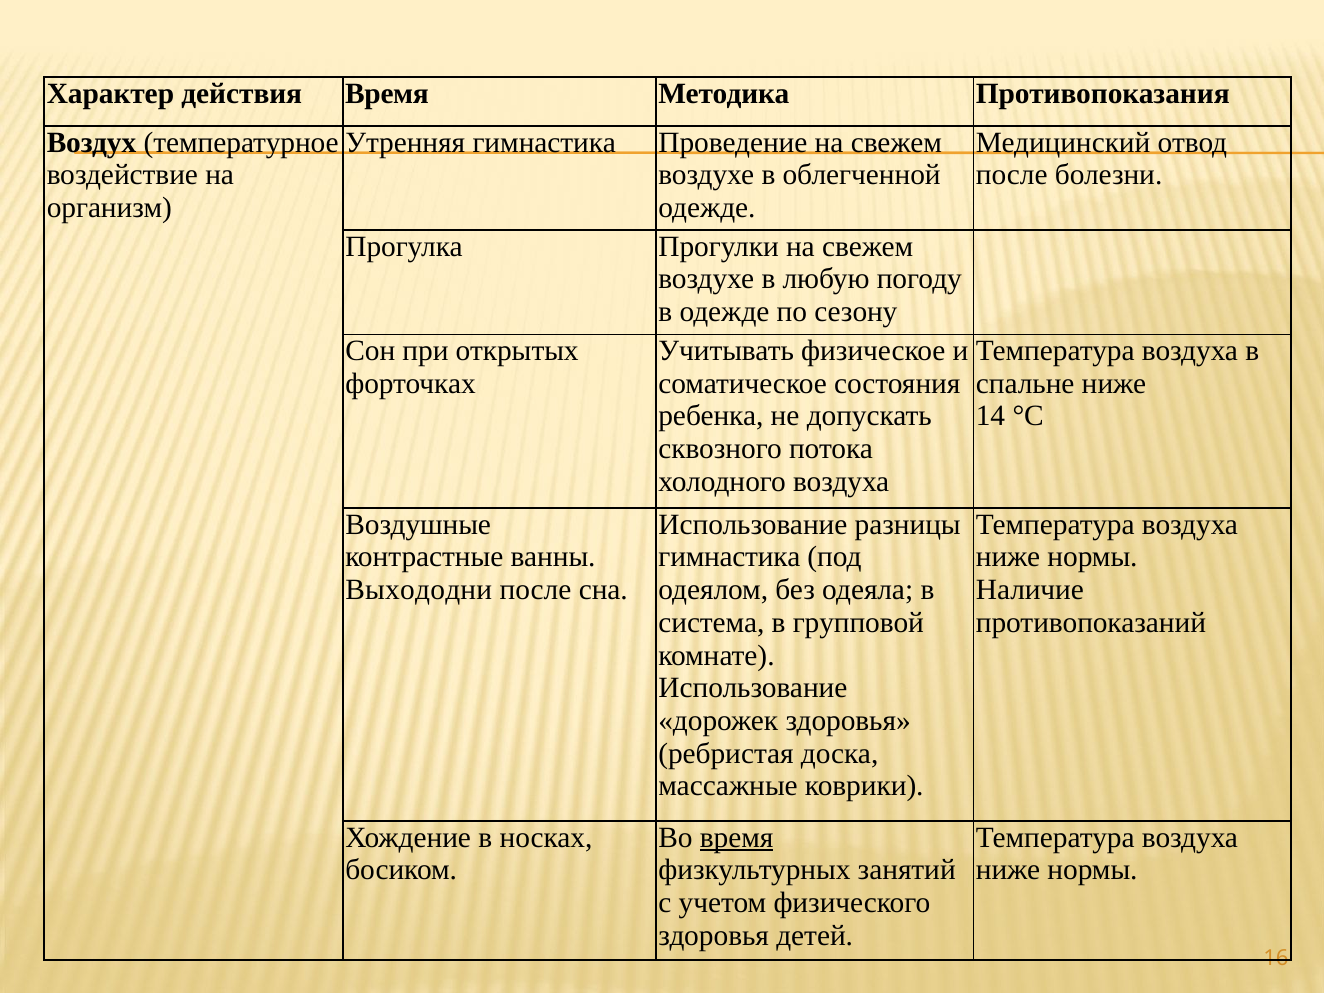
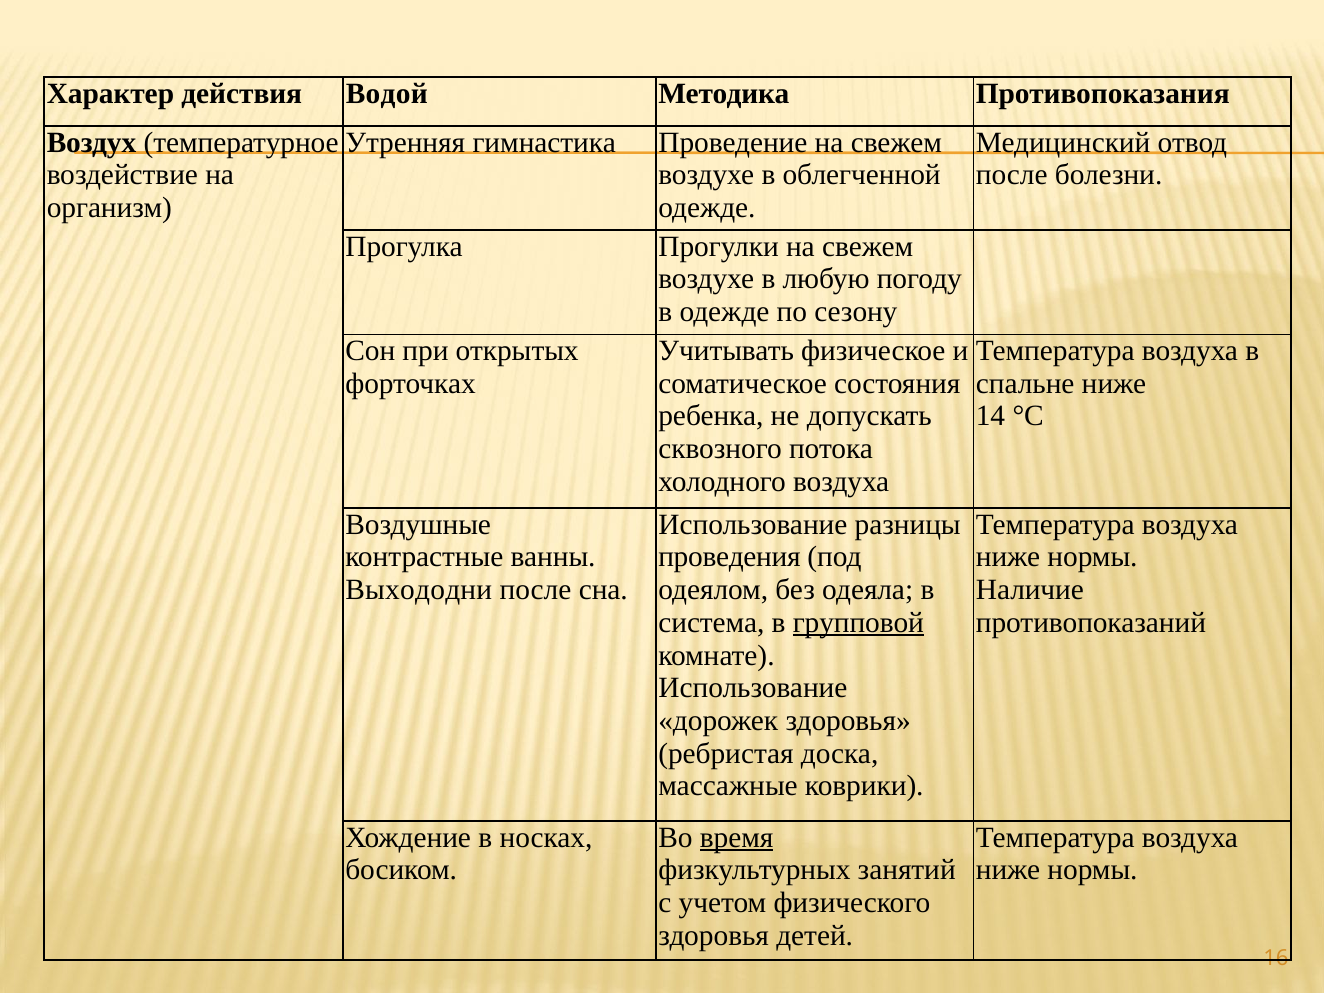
действия Время: Время -> Водой (387, 94)
гимнастика: гимнастика -> проведения (729, 557)
групповой underline: none -> present (858, 623)
